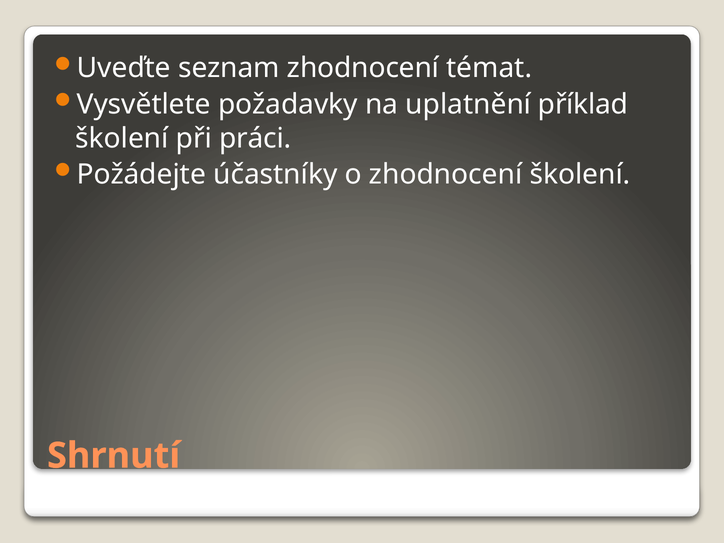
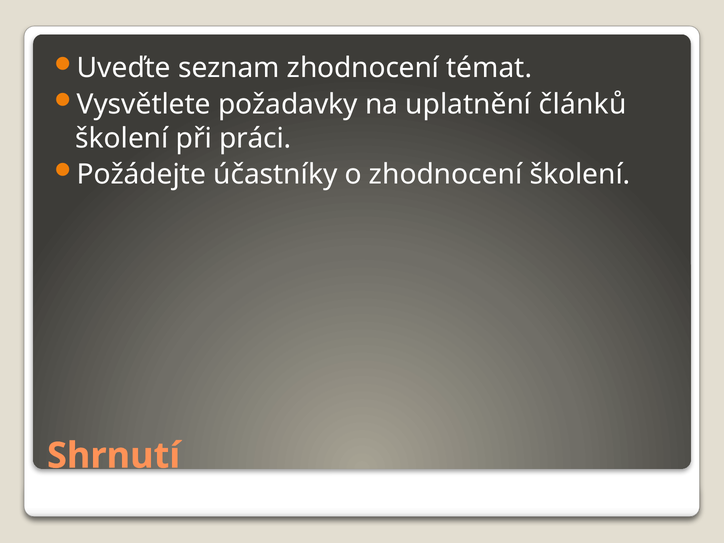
příklad: příklad -> článků (583, 104)
